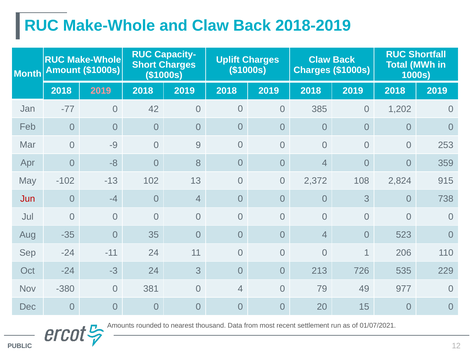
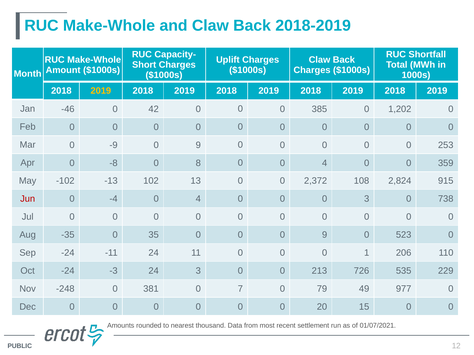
2019 colour: pink -> yellow (101, 91)
-77: -77 -> -46 (68, 109)
0 0 0 4: 4 -> 9 (325, 235)
-380: -380 -> -248 (65, 289)
381 0 4: 4 -> 7 (240, 289)
